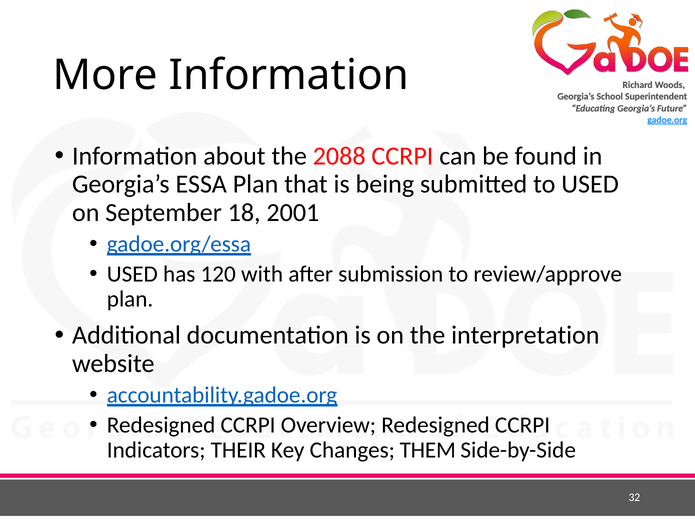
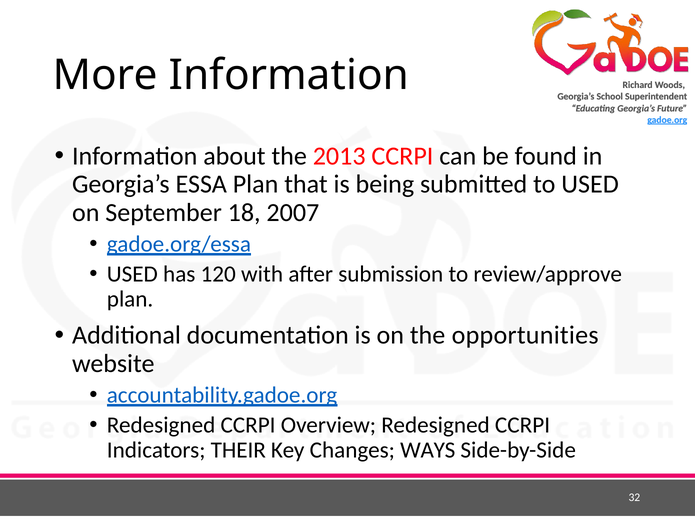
2088: 2088 -> 2013 (339, 156)
2001: 2001 -> 2007 (293, 213)
interpretation: interpretation -> opportunities (525, 335)
THEM: THEM -> WAYS (428, 450)
